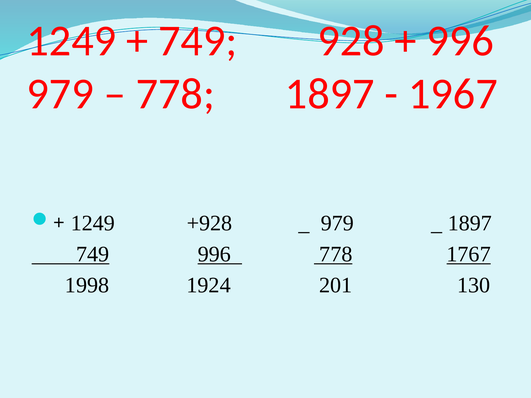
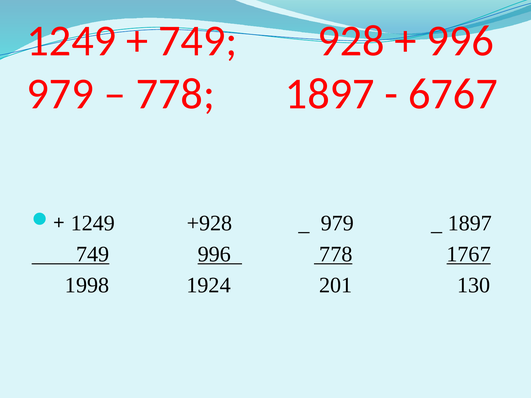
1967: 1967 -> 6767 (453, 94)
